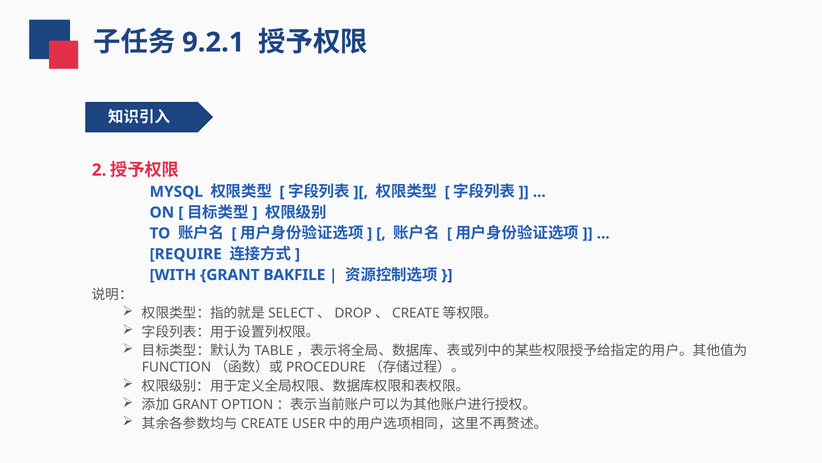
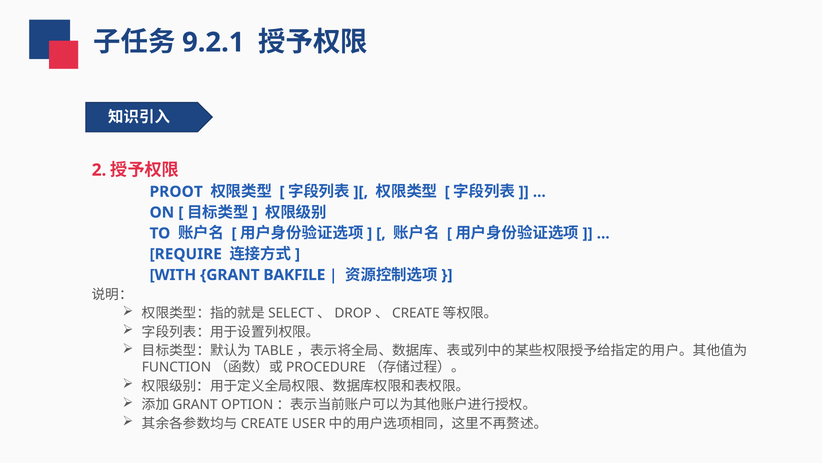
MYSQL: MYSQL -> PROOT (176, 191)
